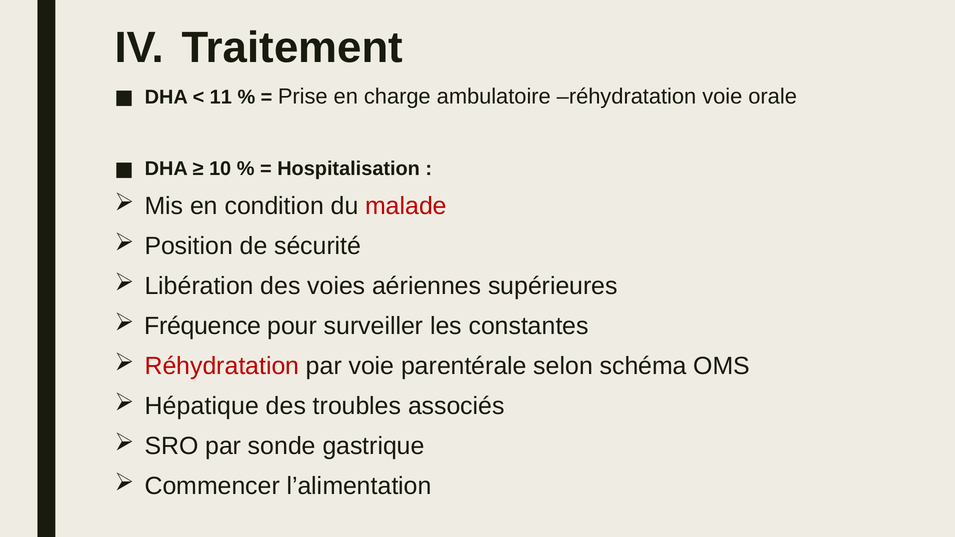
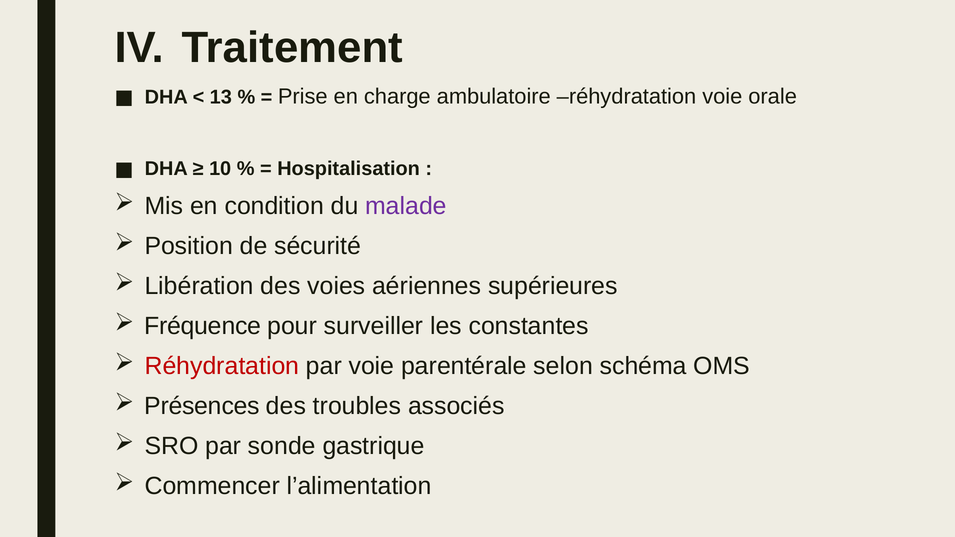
11: 11 -> 13 (221, 97)
malade colour: red -> purple (406, 206)
Hépatique: Hépatique -> Présences (202, 406)
